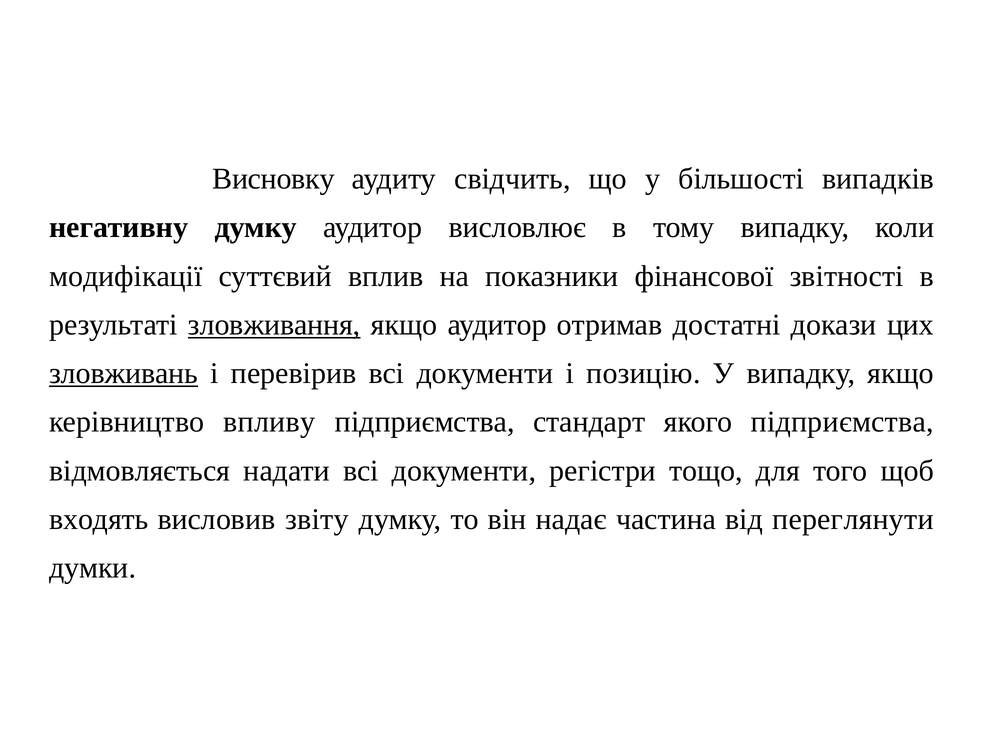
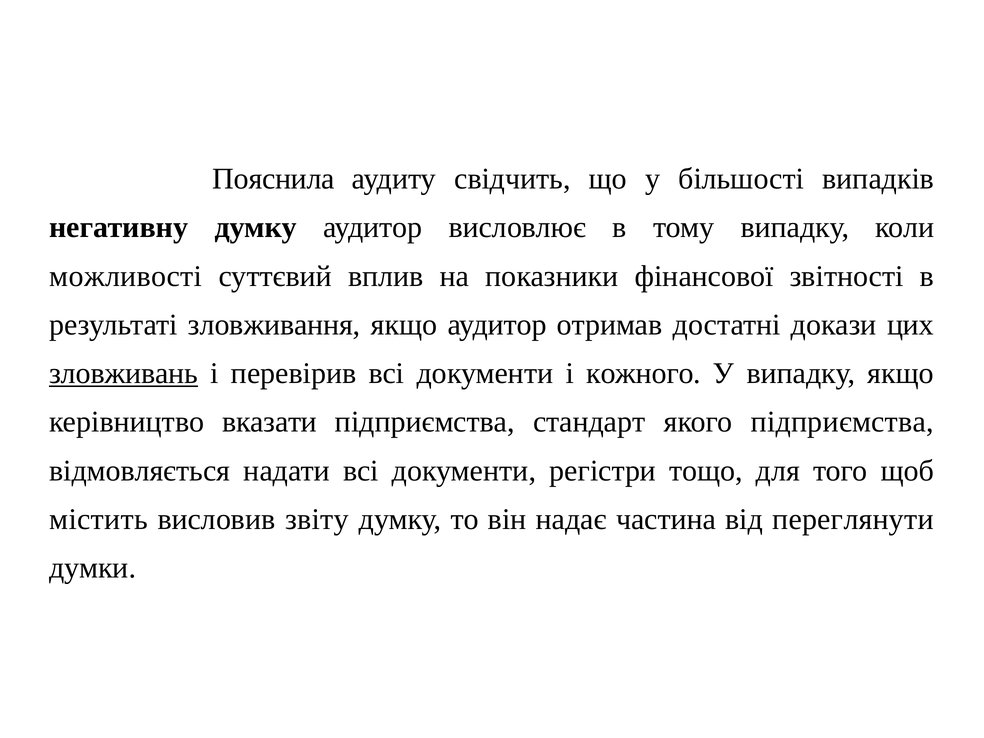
Висновку: Висновку -> Пояснила (274, 179)
модифікації: модифікації -> можливості (126, 276)
зловживання underline: present -> none (274, 325)
позицію: позицію -> кожного (644, 373)
впливу: впливу -> вказати (270, 422)
входять: входять -> містить (99, 519)
